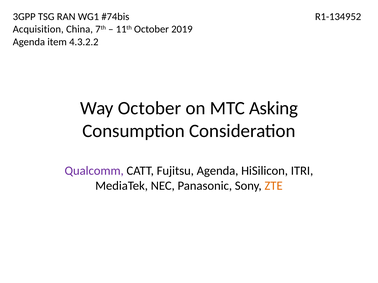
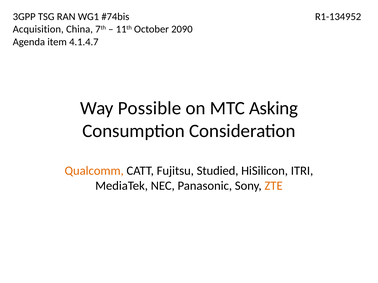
2019: 2019 -> 2090 (182, 29)
4.3.2.2: 4.3.2.2 -> 4.1.4.7 (84, 42)
Way October: October -> Possible (150, 108)
Qualcomm colour: purple -> orange (94, 171)
Fujitsu Agenda: Agenda -> Studied (218, 171)
